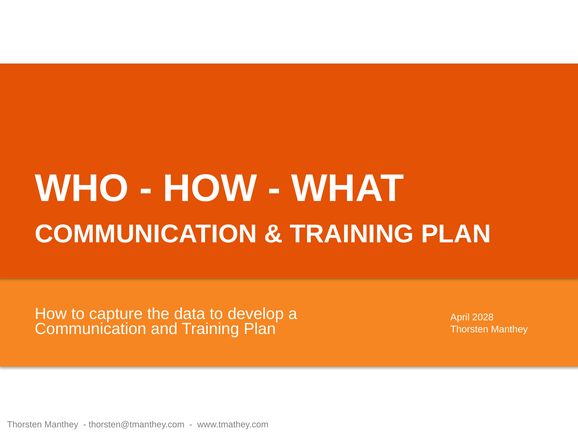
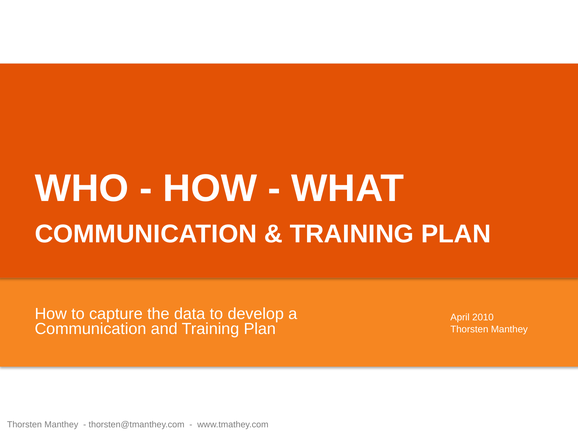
2028: 2028 -> 2010 (483, 318)
